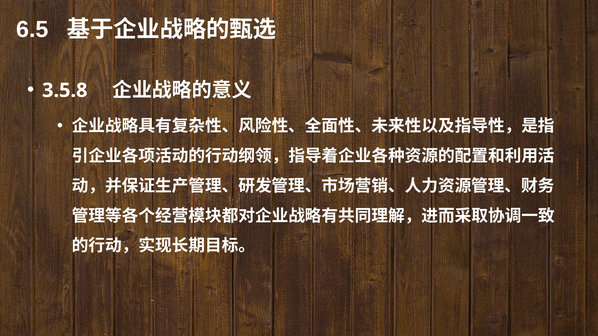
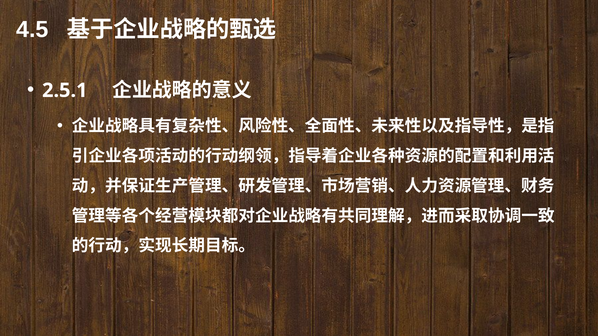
6.5: 6.5 -> 4.5 (32, 29)
3.5.8: 3.5.8 -> 2.5.1 (65, 90)
